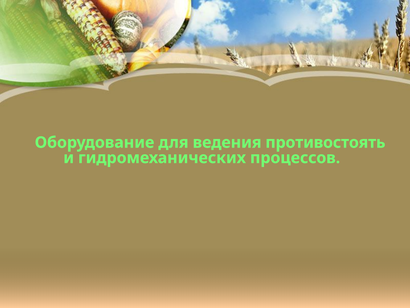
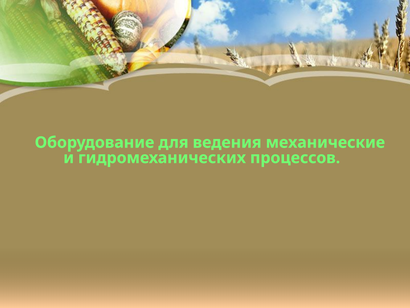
противостоять: противостоять -> механические (325, 142)
